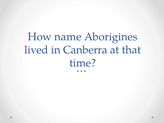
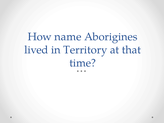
Canberra: Canberra -> Territory (85, 50)
